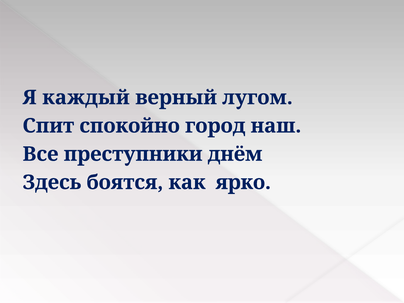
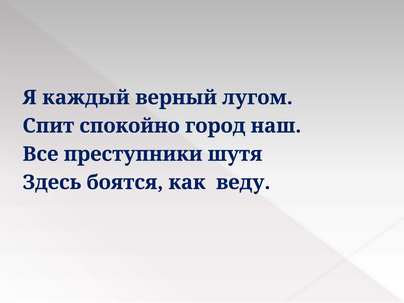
днём: днём -> шутя (235, 154)
ярко: ярко -> веду (243, 182)
